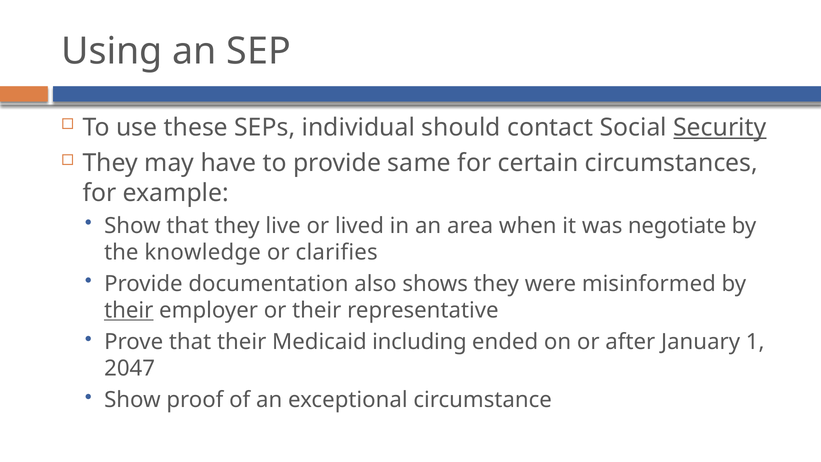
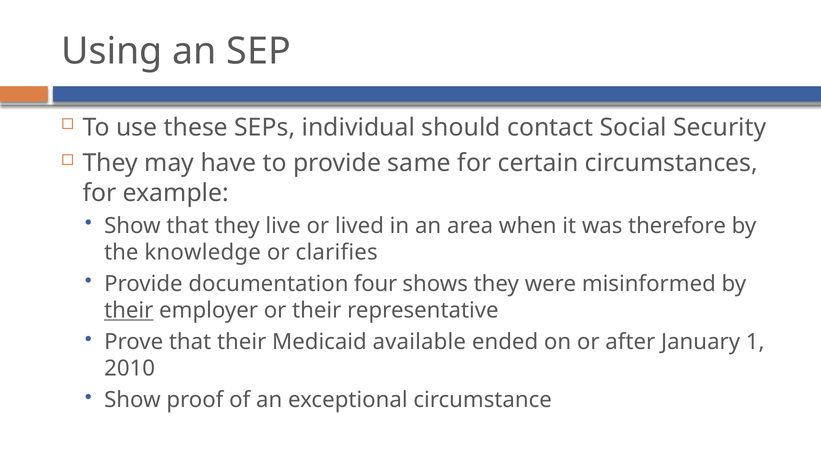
Security underline: present -> none (720, 127)
negotiate: negotiate -> therefore (677, 226)
also: also -> four (376, 284)
including: including -> available (419, 342)
2047: 2047 -> 2010 (130, 368)
